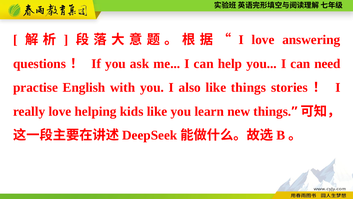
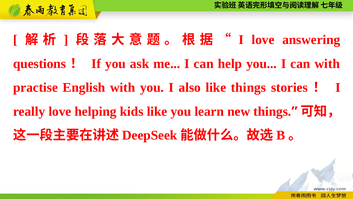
can need: need -> with (327, 64)
